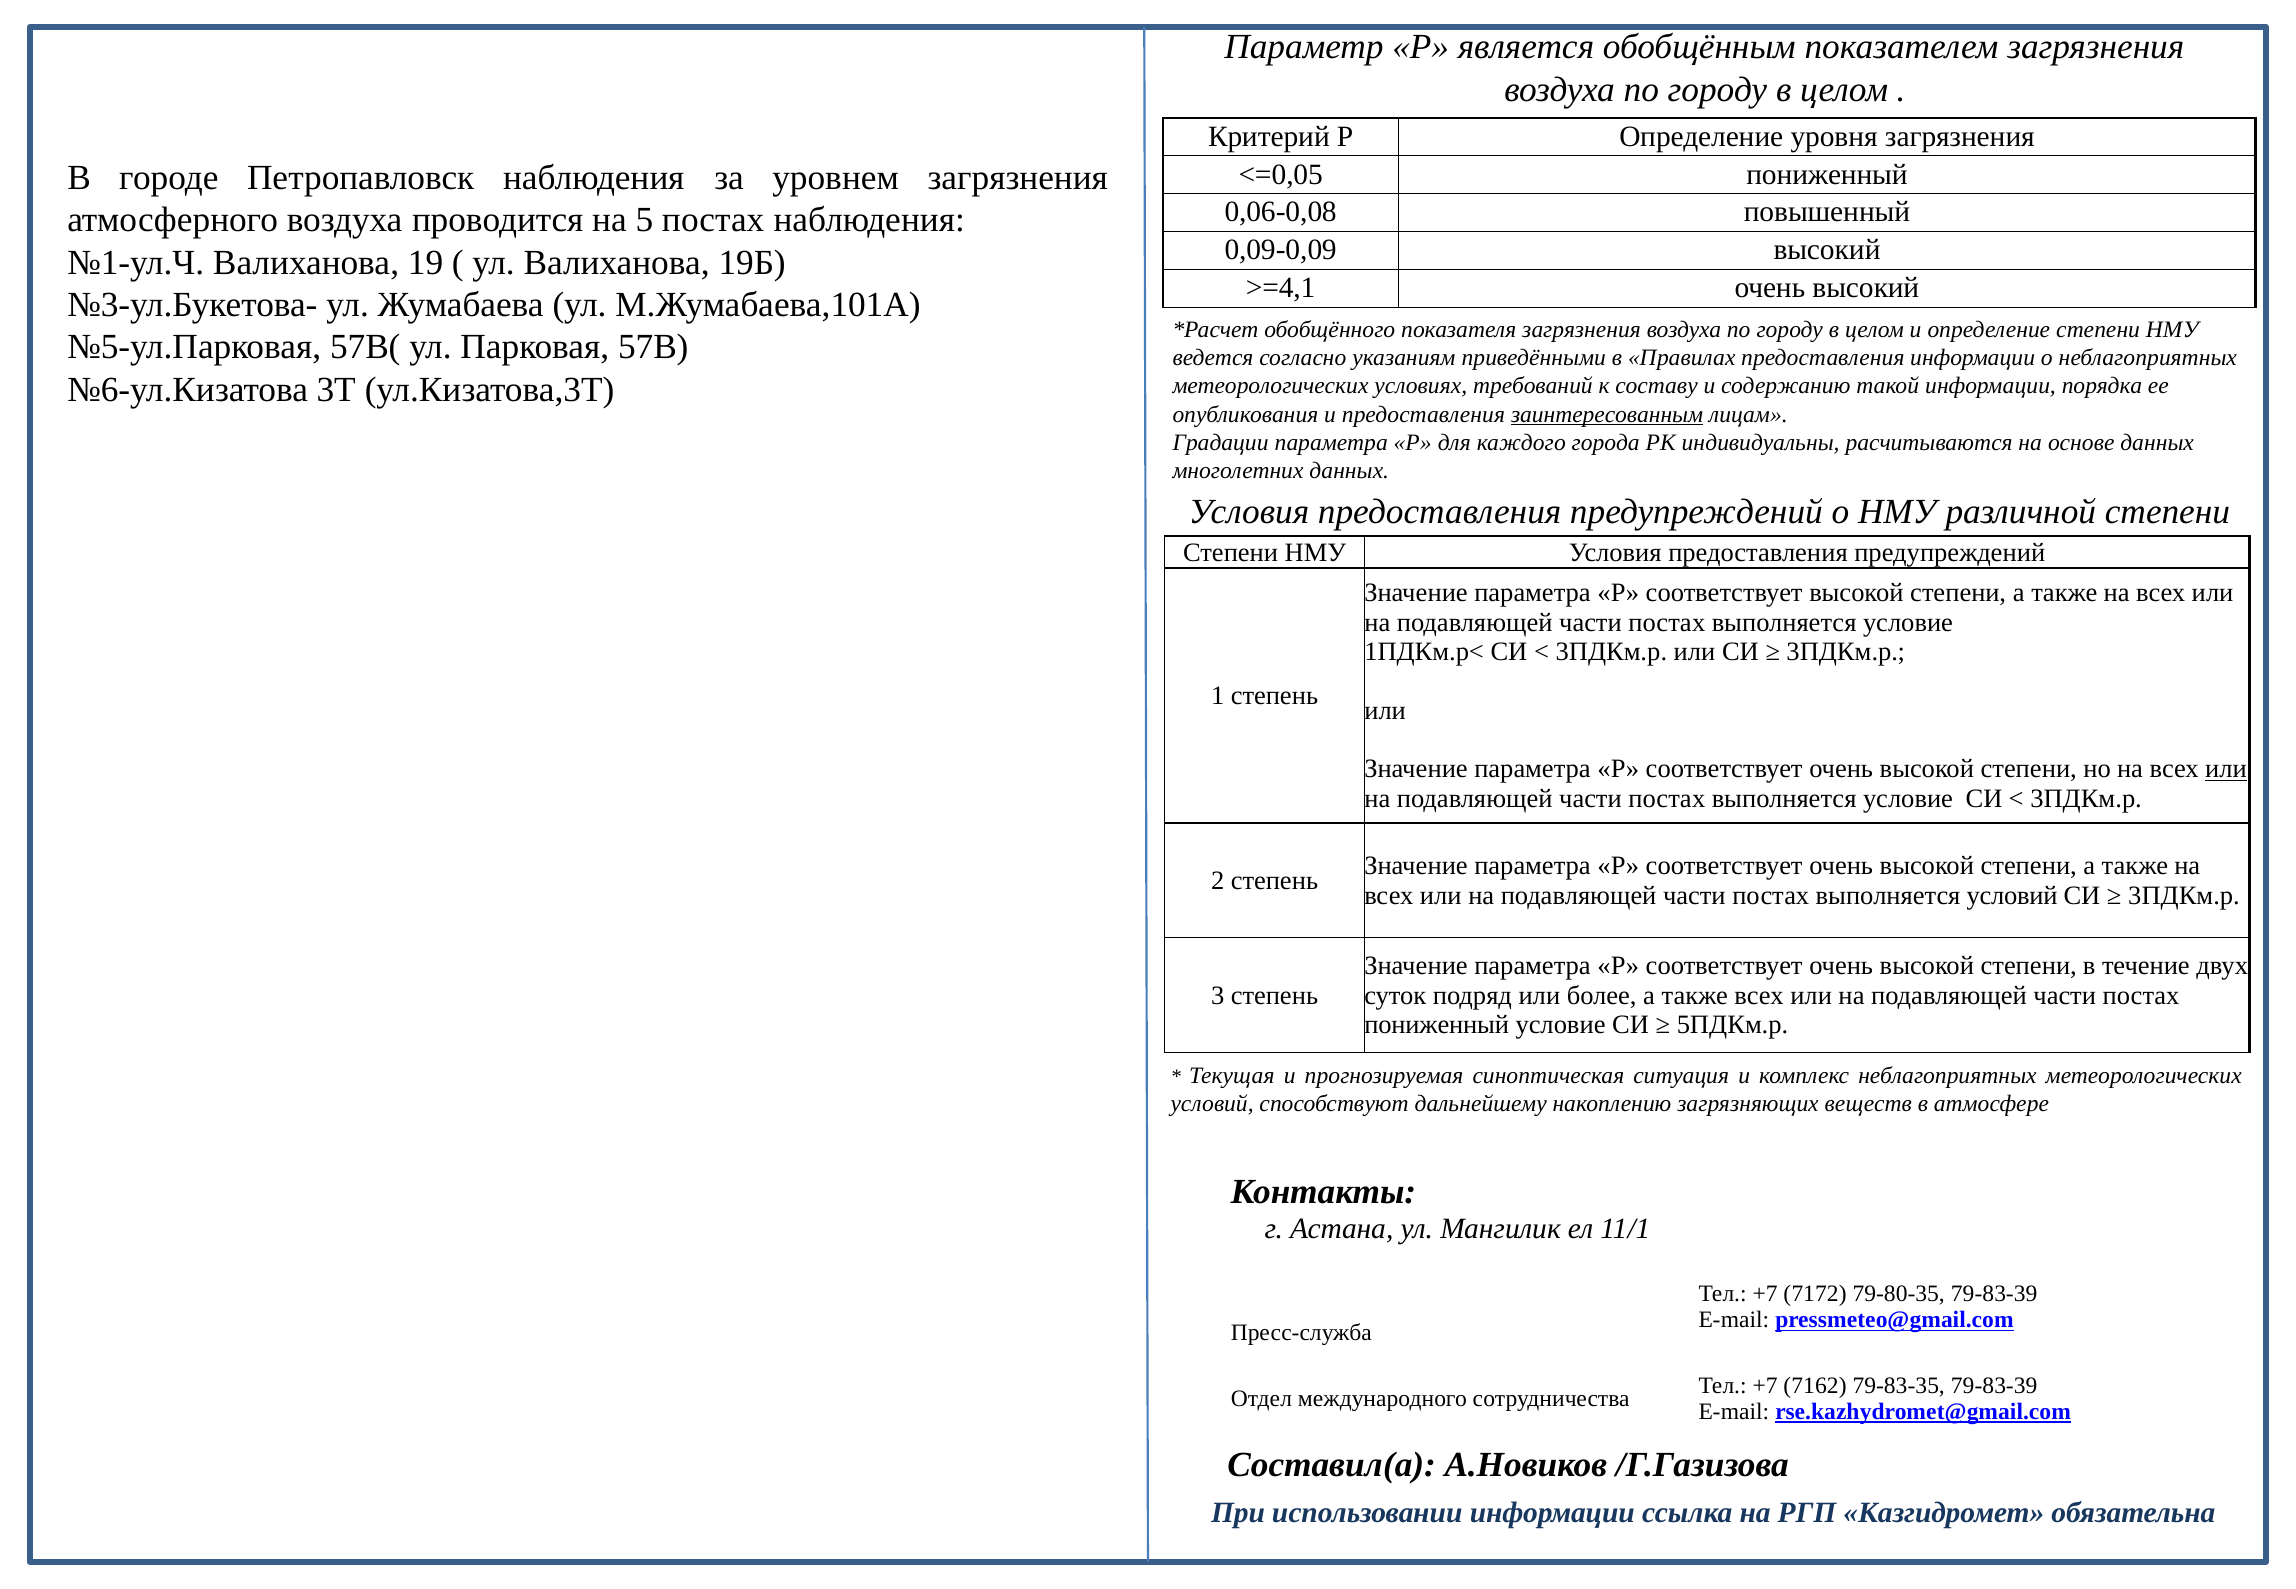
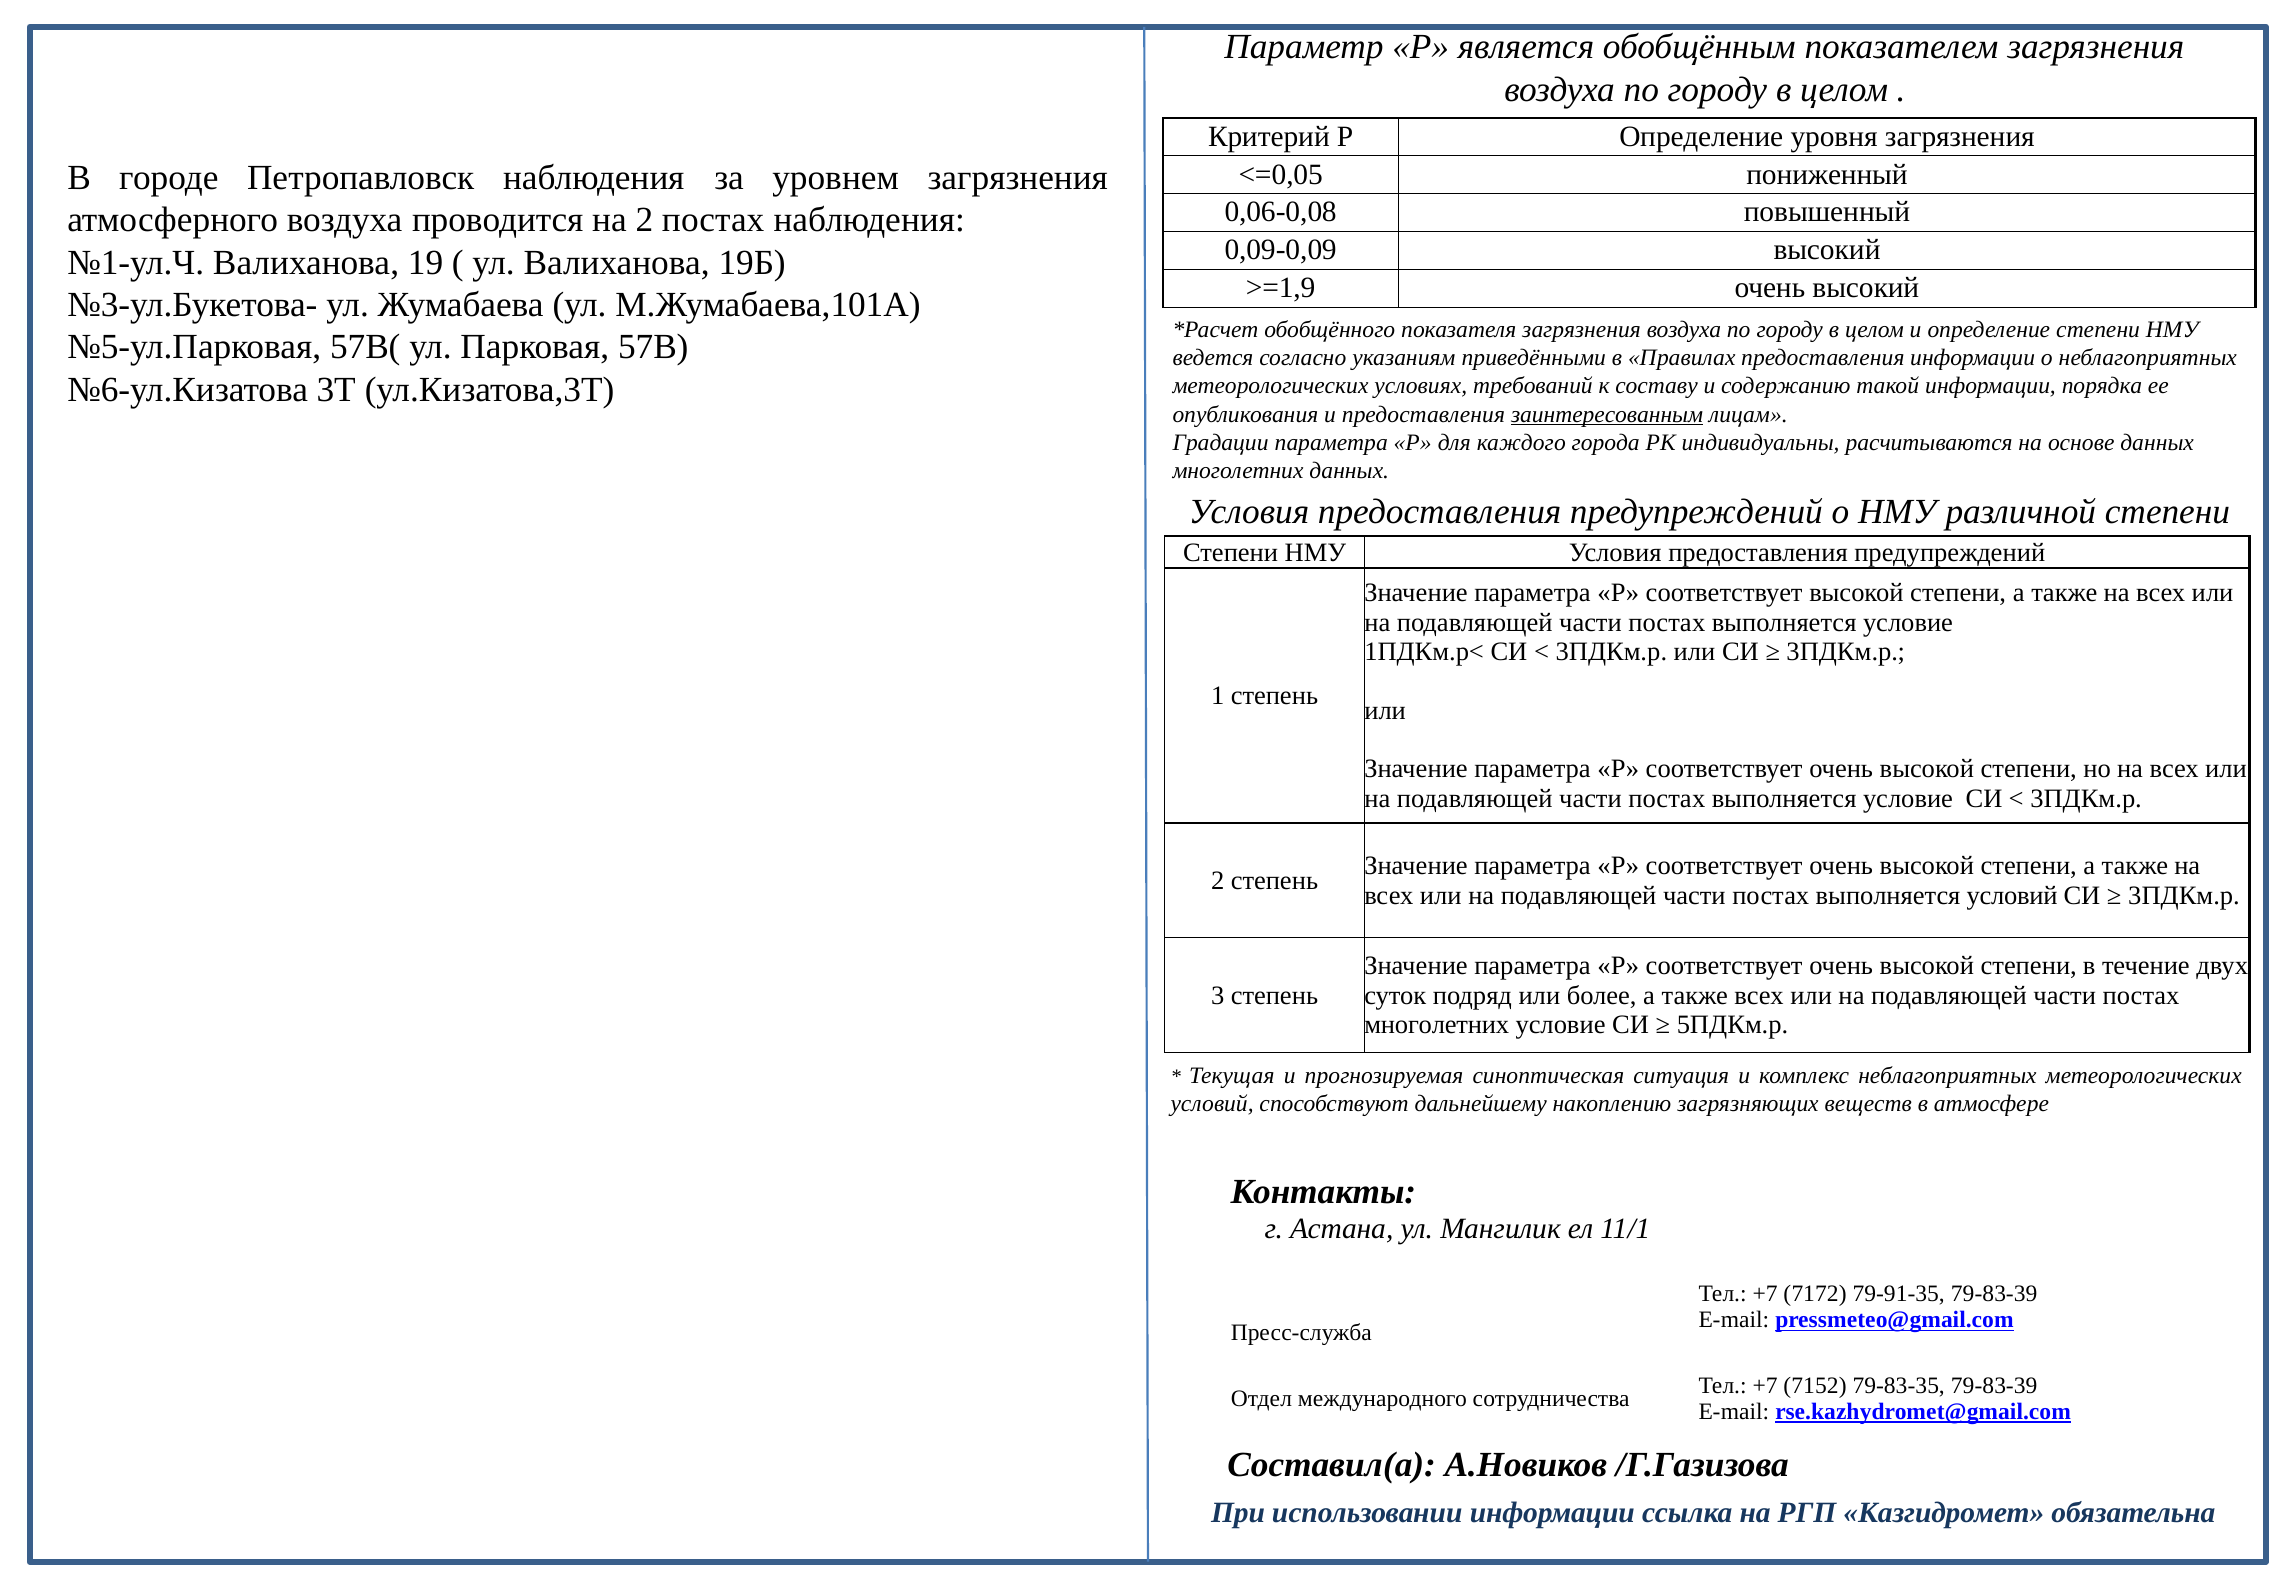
на 5: 5 -> 2 (644, 220)
>=4,1: >=4,1 -> >=1,9 (1281, 288)
или underline: present -> none (2226, 769)
пониженный: пониженный -> многолетних (1437, 1025)
79-80-35: 79-80-35 -> 79-91-35 (1899, 1294)
7162: 7162 -> 7152 (1815, 1386)
